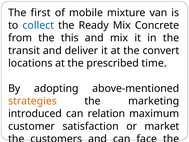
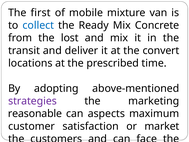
this: this -> lost (70, 38)
strategies colour: orange -> purple (32, 101)
introduced: introduced -> reasonable (35, 113)
relation: relation -> aspects (106, 113)
